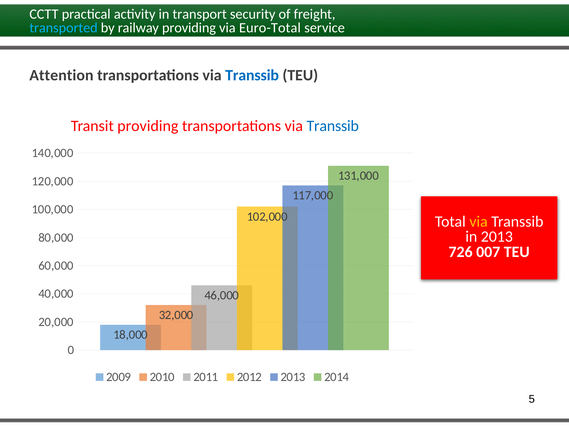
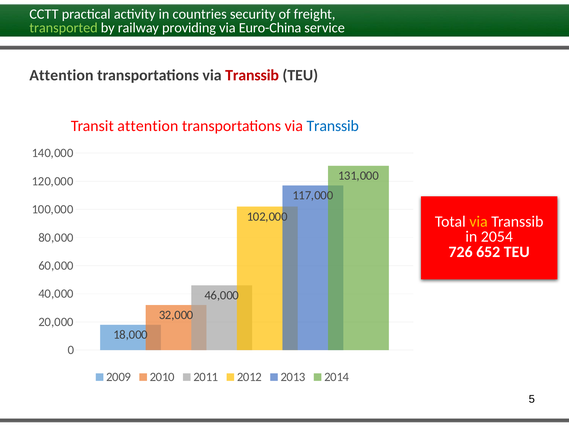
transport: transport -> countries (200, 14)
transported colour: light blue -> light green (64, 28)
Euro-Total: Euro-Total -> Euro-China (270, 28)
Transsib colour: blue -> red (252, 75)
Transit providing: providing -> attention (148, 126)
in 2013: 2013 -> 2054 (497, 237)
007: 007 -> 652 (488, 252)
